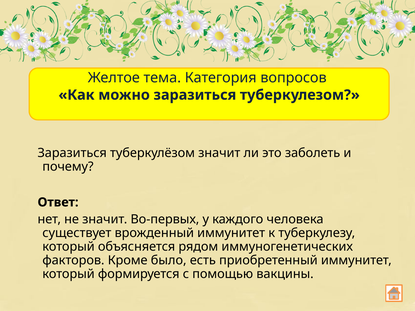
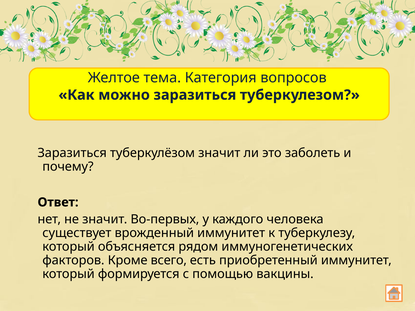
было: было -> всего (169, 261)
